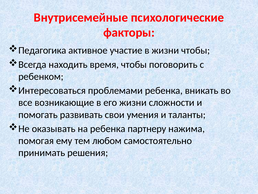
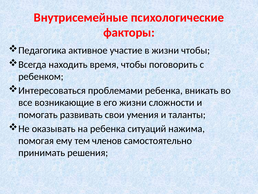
партнеру: партнеру -> ситуаций (147, 128)
любом: любом -> членов (107, 140)
